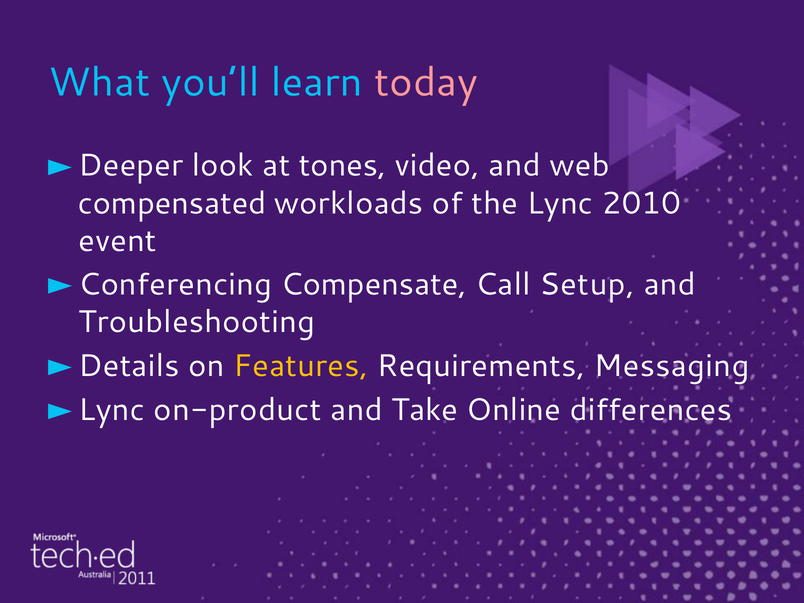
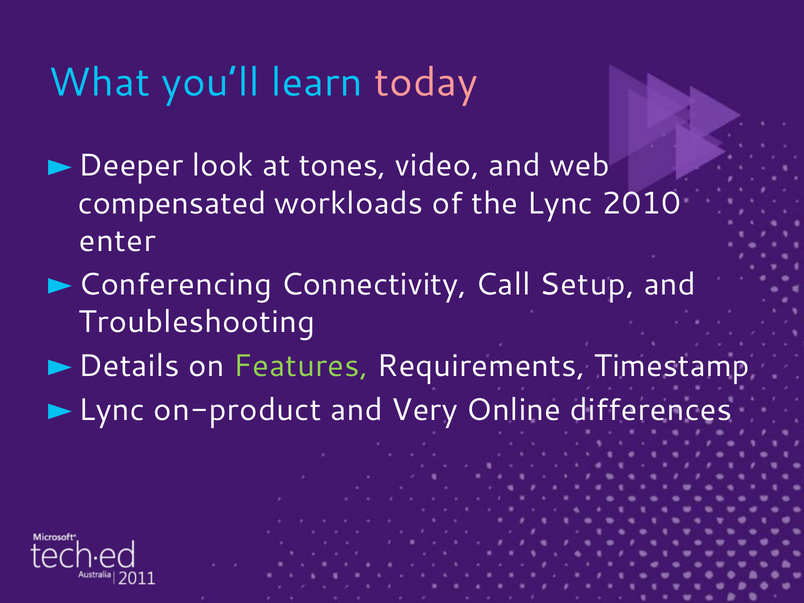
event: event -> enter (117, 241)
Compensate: Compensate -> Connectivity (374, 285)
Features colour: yellow -> light green (301, 366)
Messaging: Messaging -> Timestamp (672, 366)
Take: Take -> Very (424, 410)
